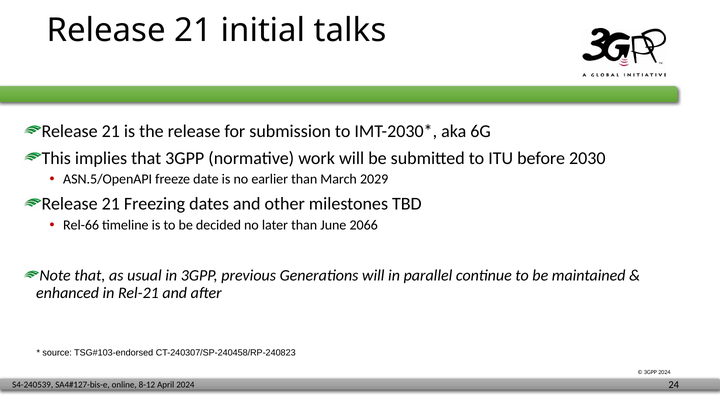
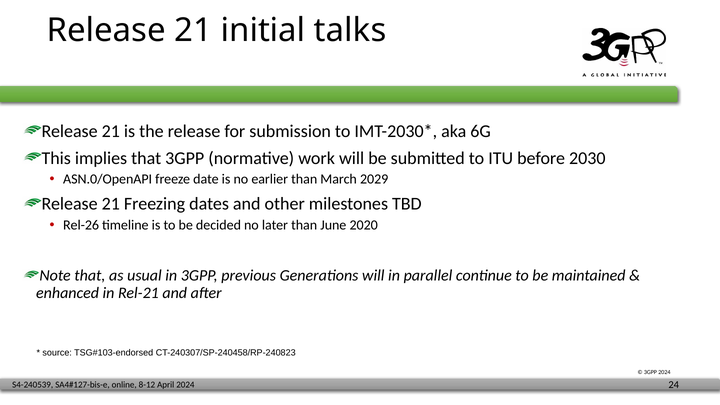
ASN.5/OpenAPI: ASN.5/OpenAPI -> ASN.0/OpenAPI (108, 179)
Rel-66: Rel-66 -> Rel-26 (81, 225)
2066: 2066 -> 2020 (364, 225)
